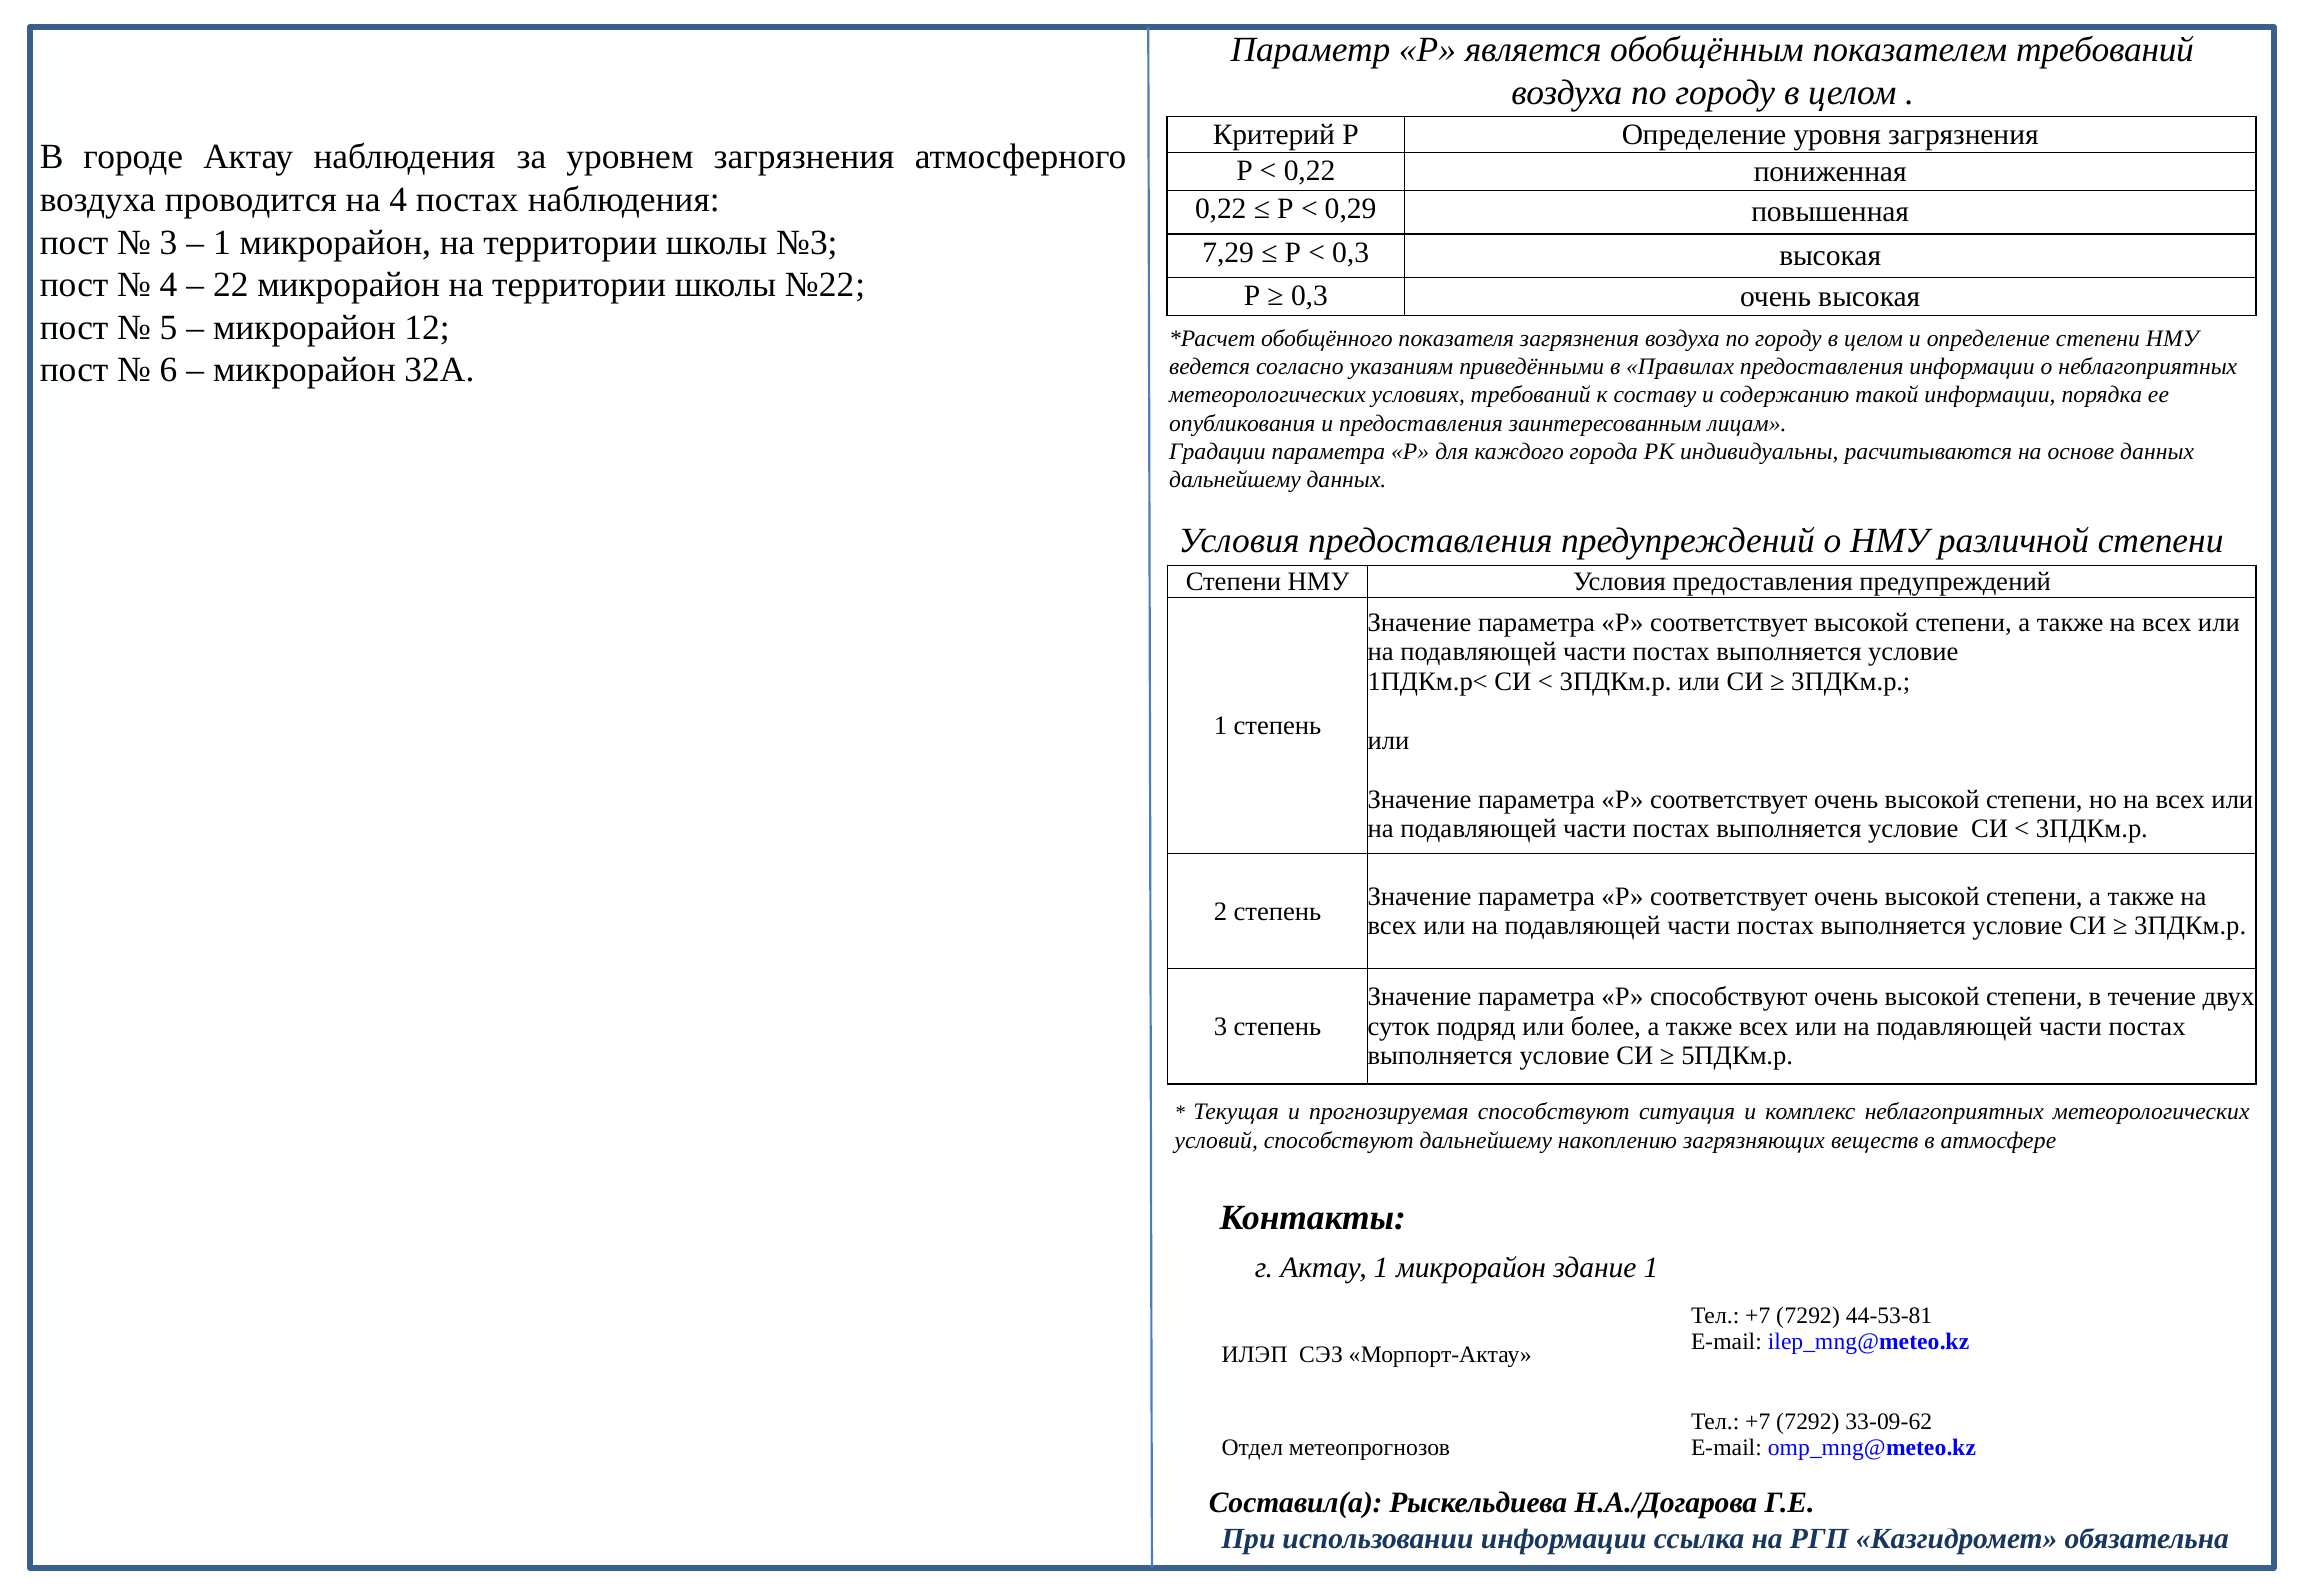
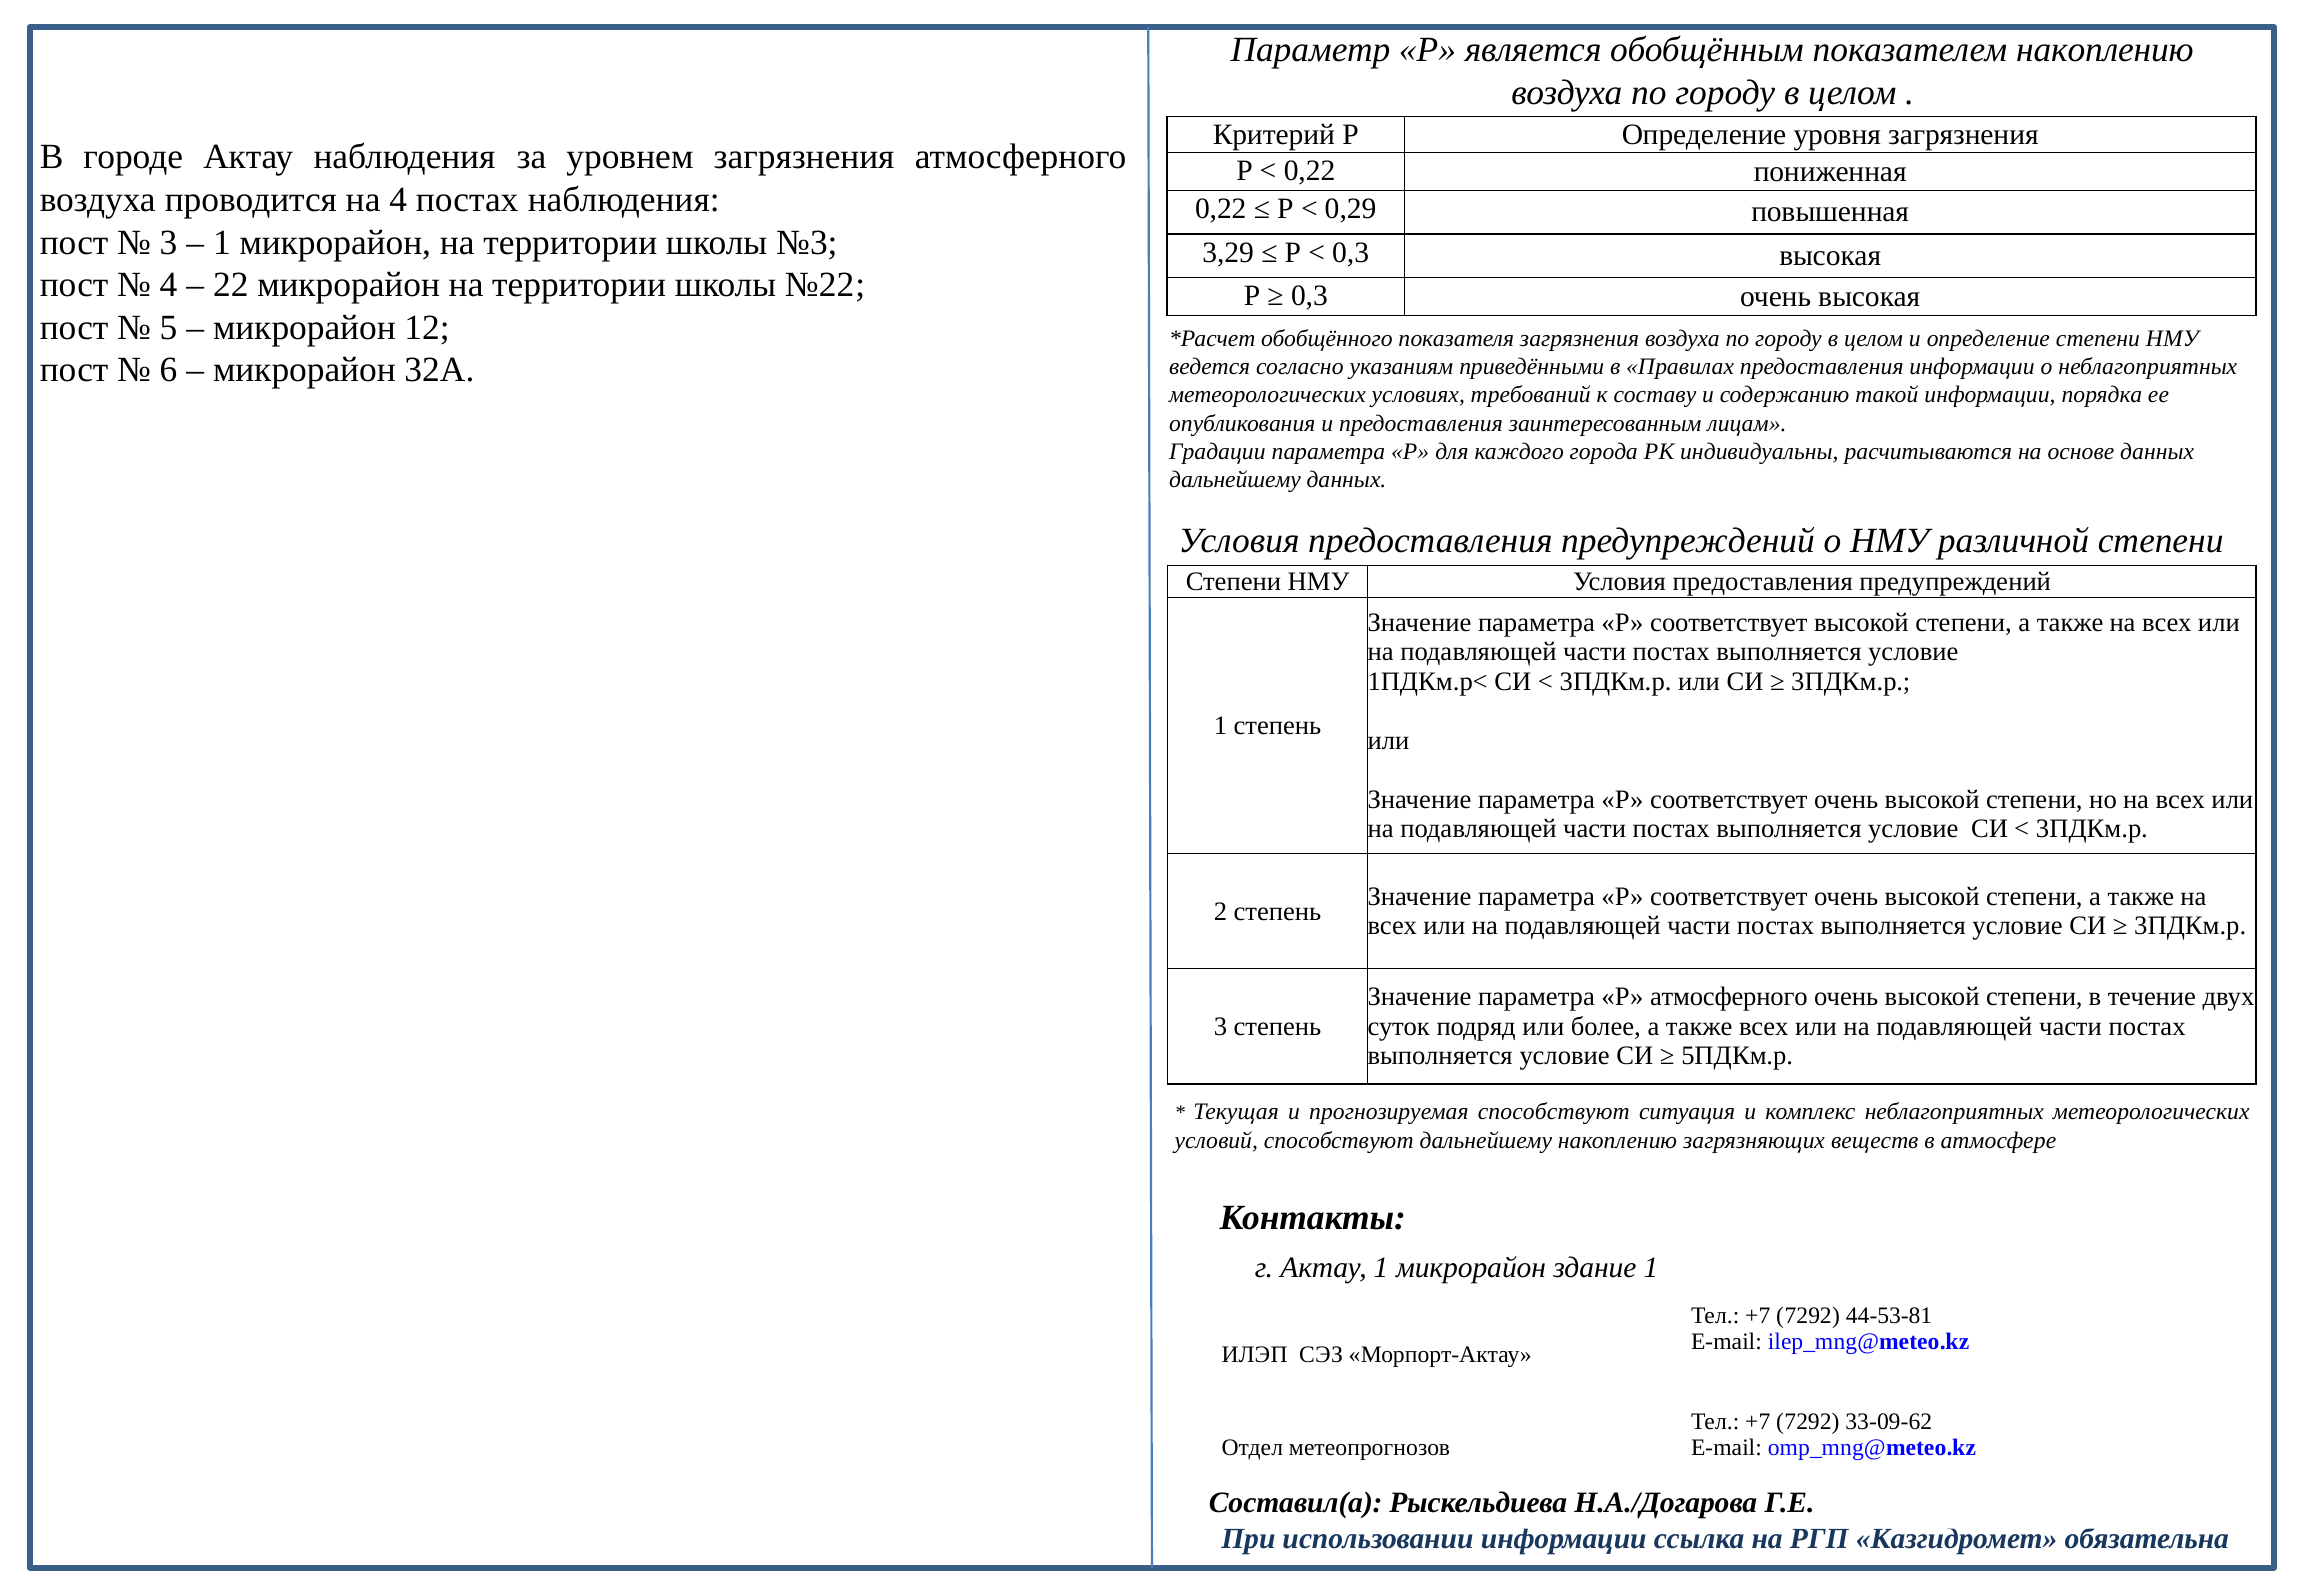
показателем требований: требований -> накоплению (2105, 50)
7,29: 7,29 -> 3,29 (1228, 253)
Р способствуют: способствуют -> атмосферного (1729, 997)
